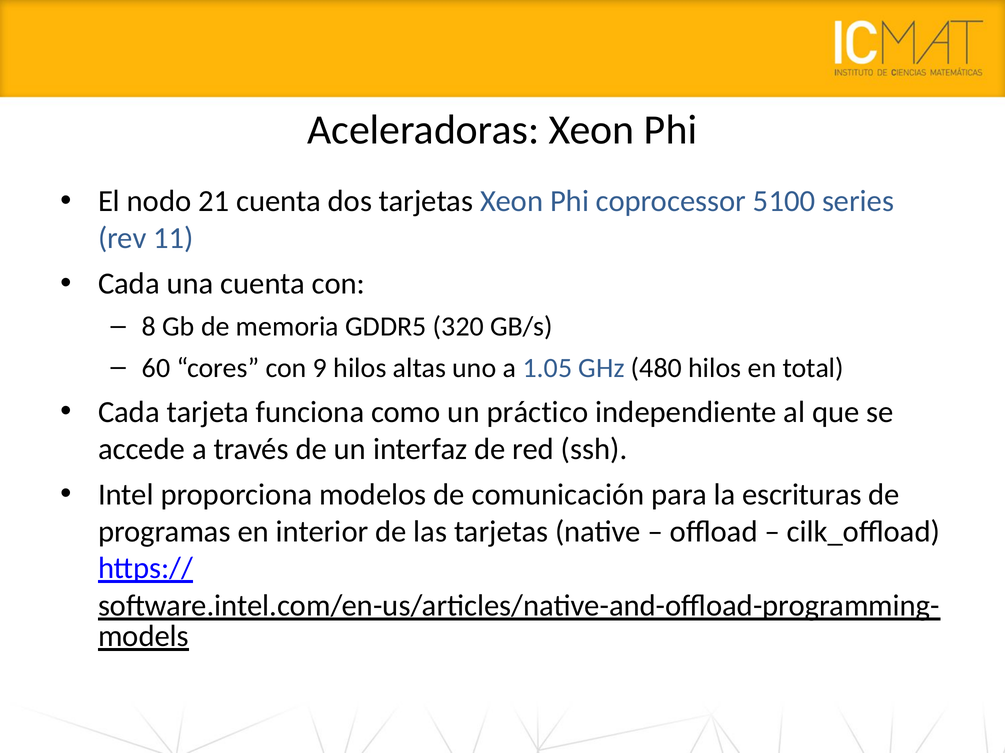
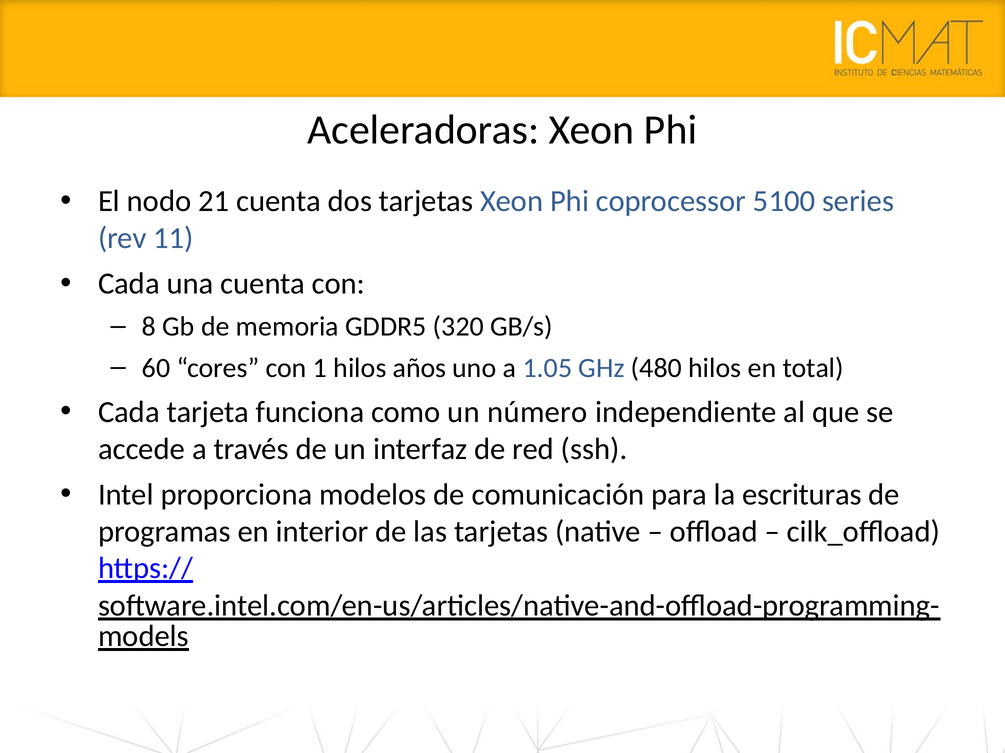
9: 9 -> 1 (320, 368)
altas: altas -> años (419, 368)
práctico: práctico -> número (537, 413)
